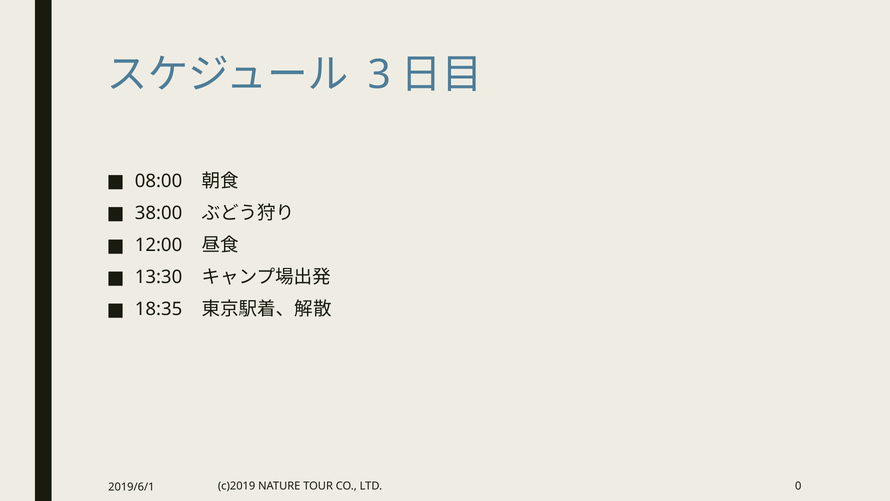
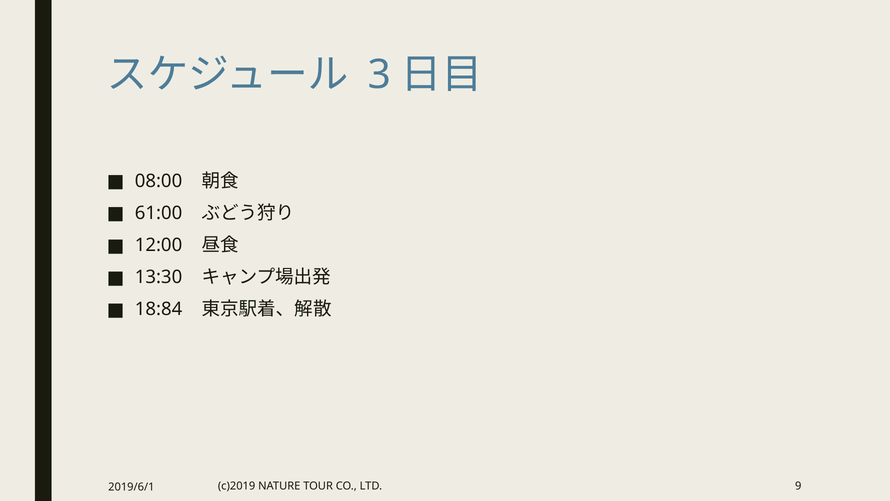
38:00: 38:00 -> 61:00 (159, 213)
18:35: 18:35 -> 18:84 (159, 309)
0: 0 -> 9 (798, 486)
